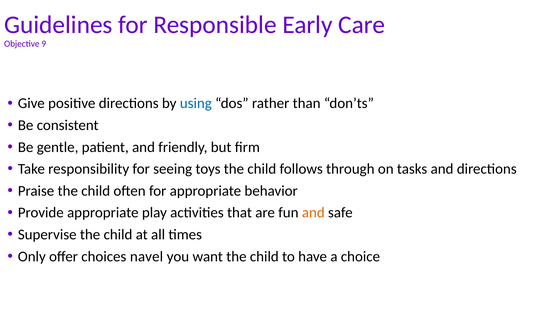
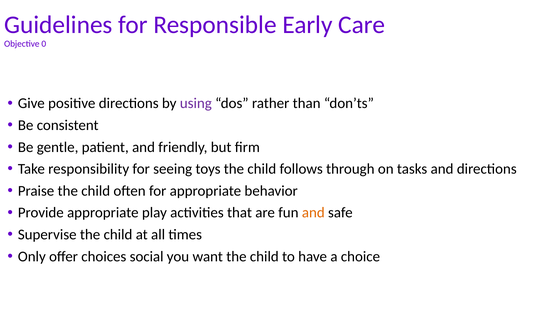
9: 9 -> 0 (44, 44)
using colour: blue -> purple (196, 103)
navel: navel -> social (147, 257)
